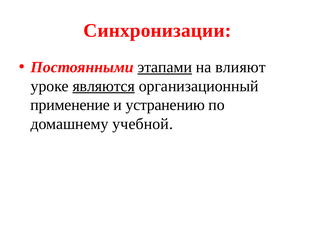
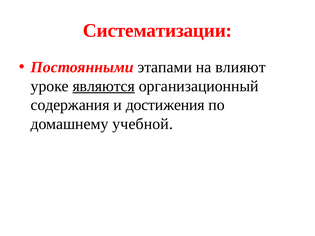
Синхронизации: Синхронизации -> Систематизации (158, 30)
этапами underline: present -> none (165, 67)
применение: применение -> содержания (70, 105)
устранению: устранению -> достижения (165, 105)
